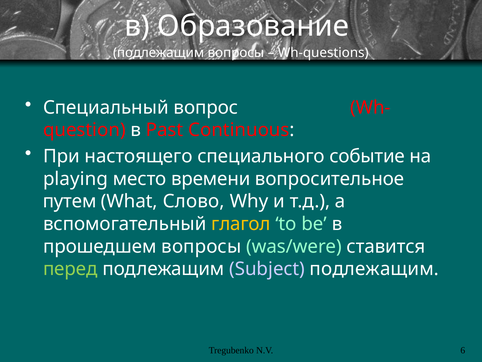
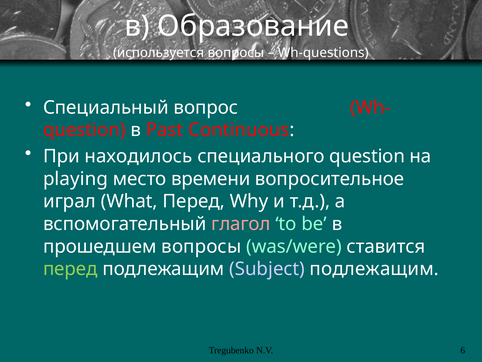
подлежащим: подлежащим -> используется (159, 53)
настоящего: настоящего -> находилось (138, 156)
специального событие: событие -> question (367, 156)
путем: путем -> играл (69, 201)
What Слово: Слово -> Перед (194, 201)
глагол colour: yellow -> pink (241, 224)
